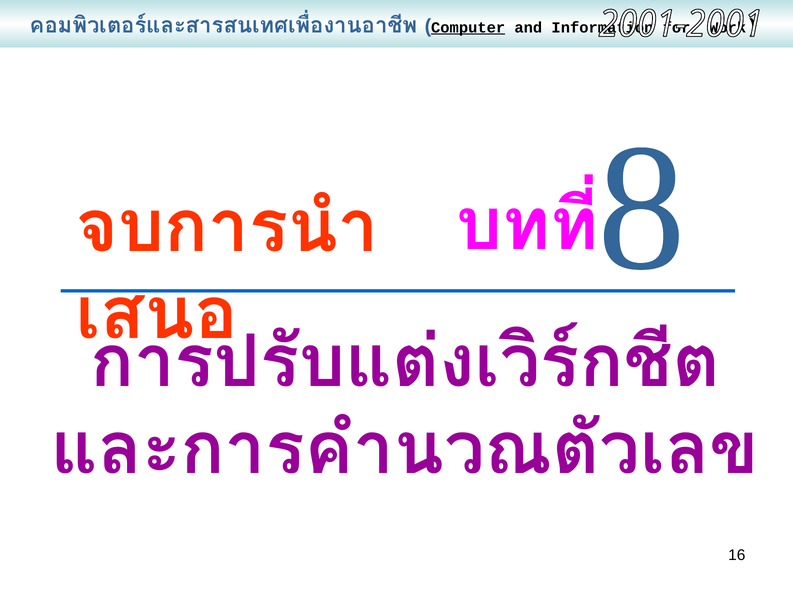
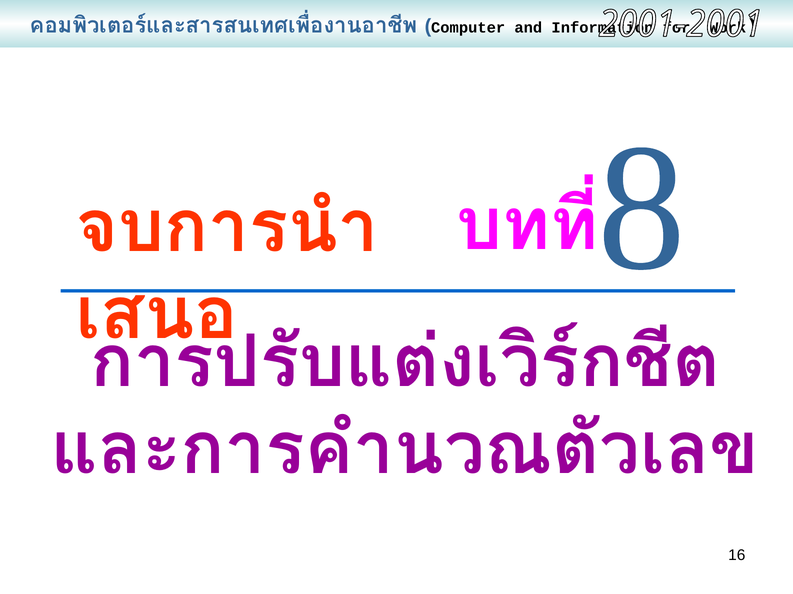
Computer underline: present -> none (468, 28)
